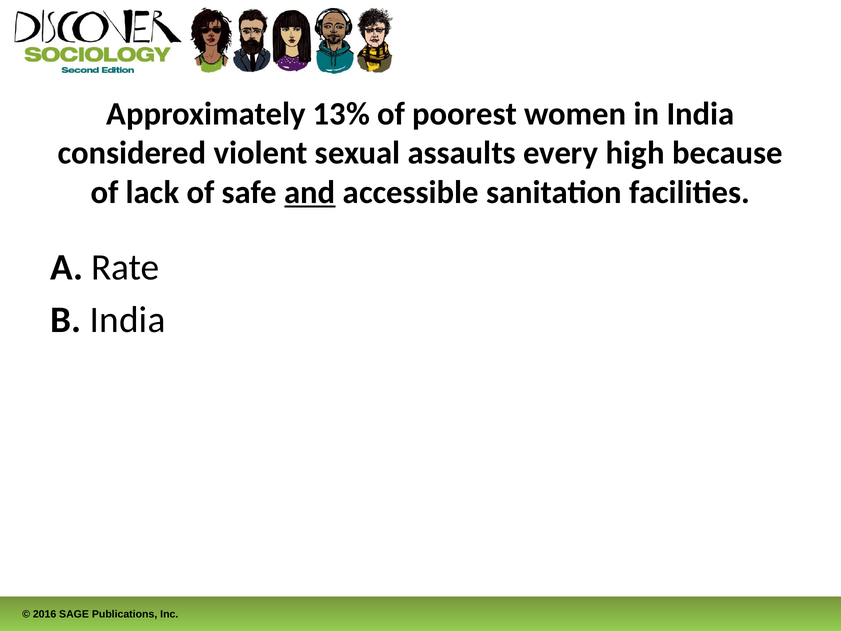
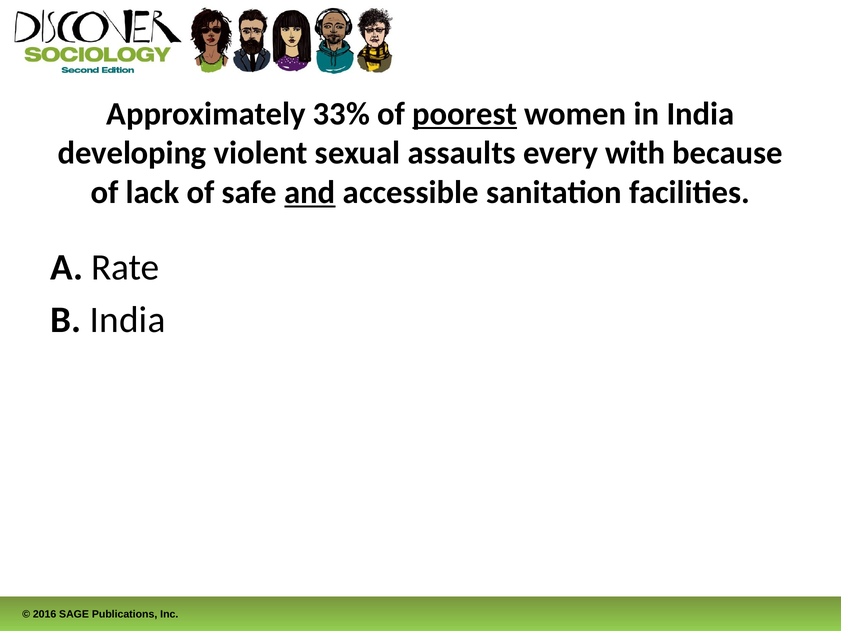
13%: 13% -> 33% (341, 114)
poorest underline: none -> present (465, 114)
considered: considered -> developing (132, 153)
high: high -> with (635, 153)
